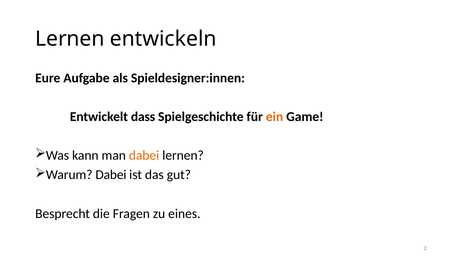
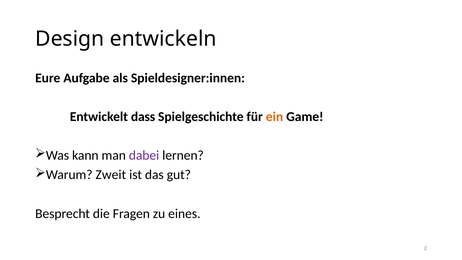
Lernen: Lernen -> Design (70, 39)
dabei colour: orange -> purple (144, 155)
Warum Dabei: Dabei -> Zweit (111, 175)
